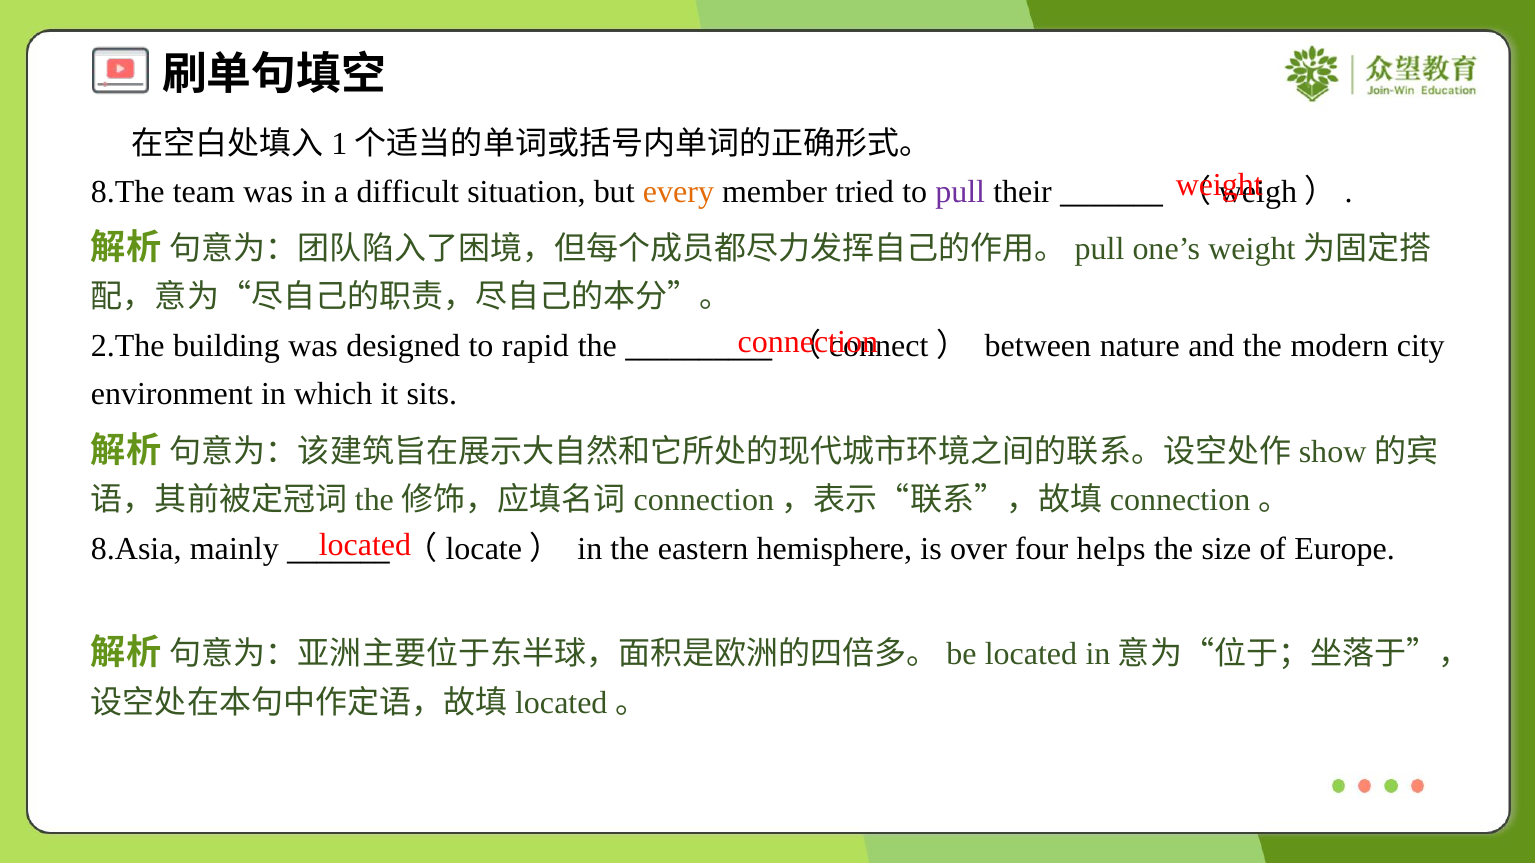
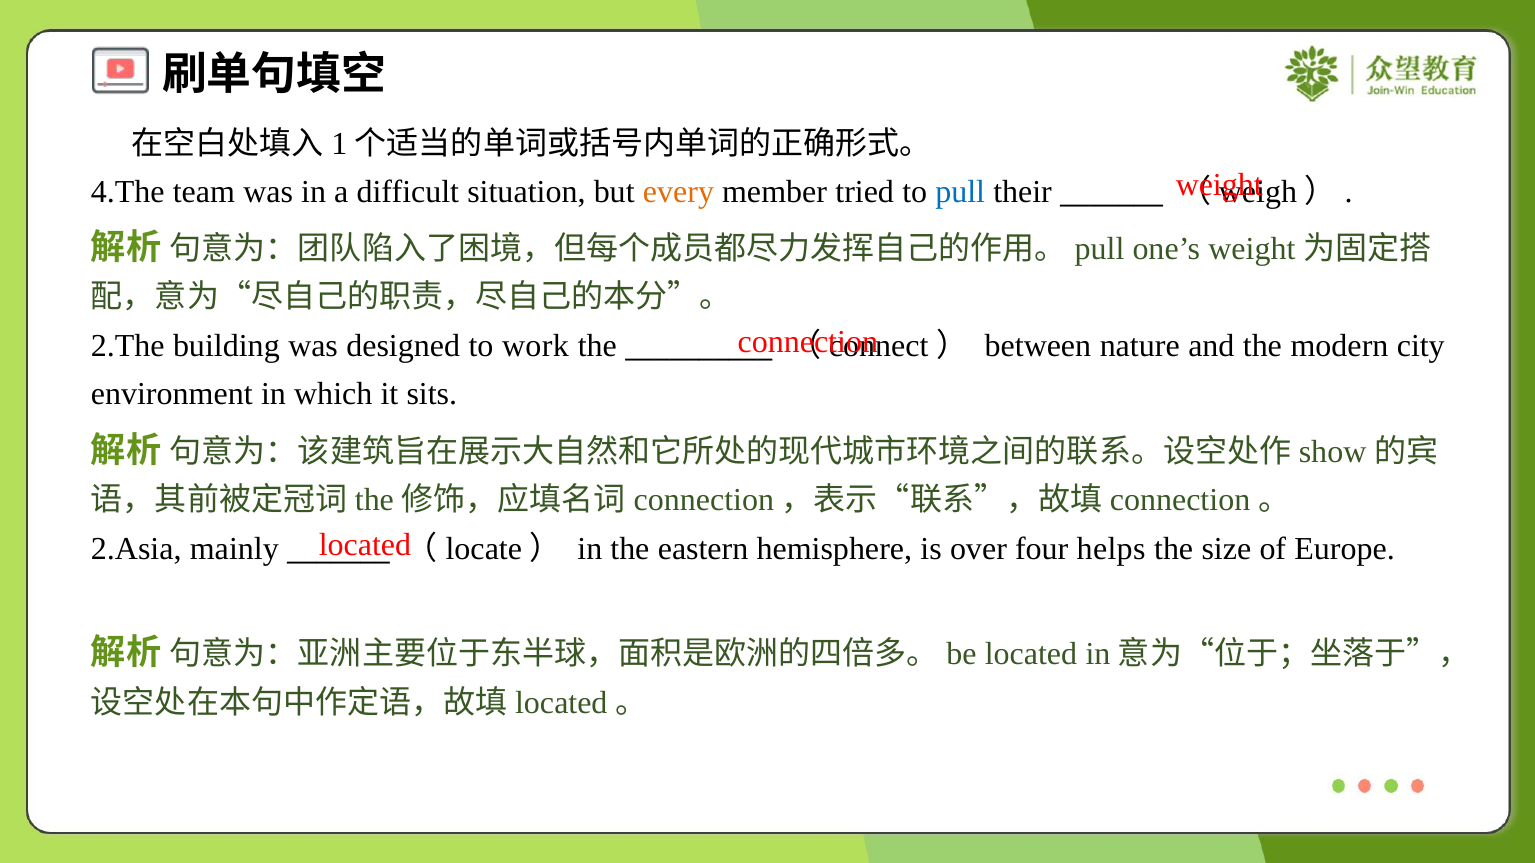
8.The: 8.The -> 4.The (128, 192)
pull colour: purple -> blue (960, 192)
rapid: rapid -> work (535, 347)
8.Asia: 8.Asia -> 2.Asia (136, 550)
